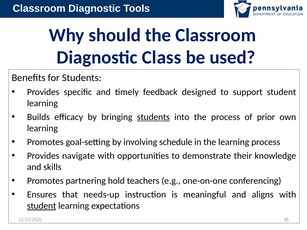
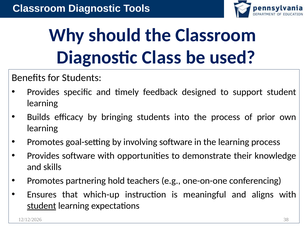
students underline: present -> none (153, 117)
involving schedule: schedule -> software (176, 142)
Provides navigate: navigate -> software (79, 156)
needs-up: needs-up -> which-up (101, 195)
